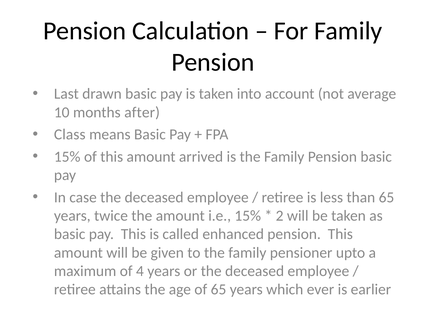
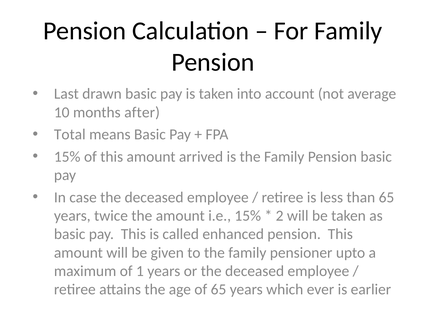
Class: Class -> Total (70, 135)
4: 4 -> 1 (140, 271)
